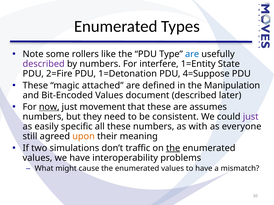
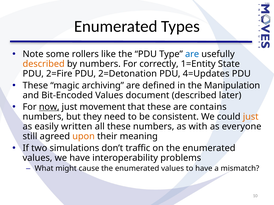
described colour: purple -> orange (44, 64)
interfere: interfere -> correctly (159, 64)
1=Detonation: 1=Detonation -> 2=Detonation (128, 74)
4=Suppose: 4=Suppose -> 4=Updates (206, 74)
attached: attached -> archiving (103, 86)
assumes: assumes -> contains (208, 107)
just colour: purple -> orange (251, 117)
specific: specific -> written (77, 127)
the underline: present -> none (173, 148)
